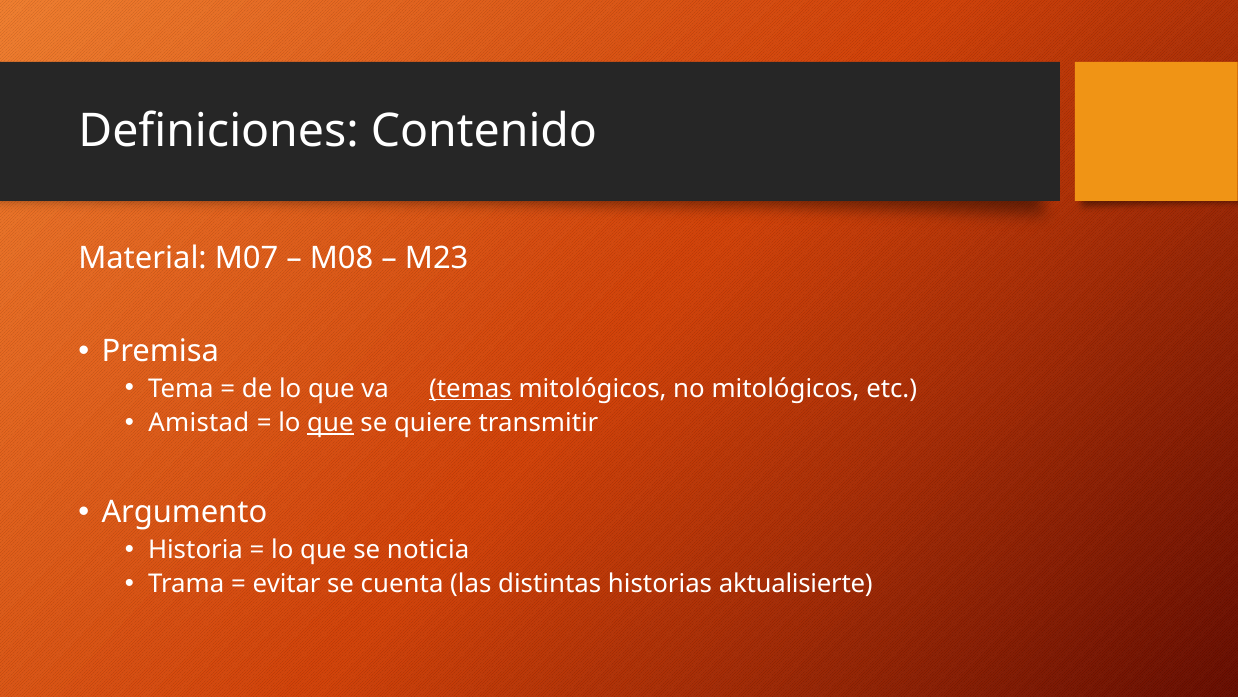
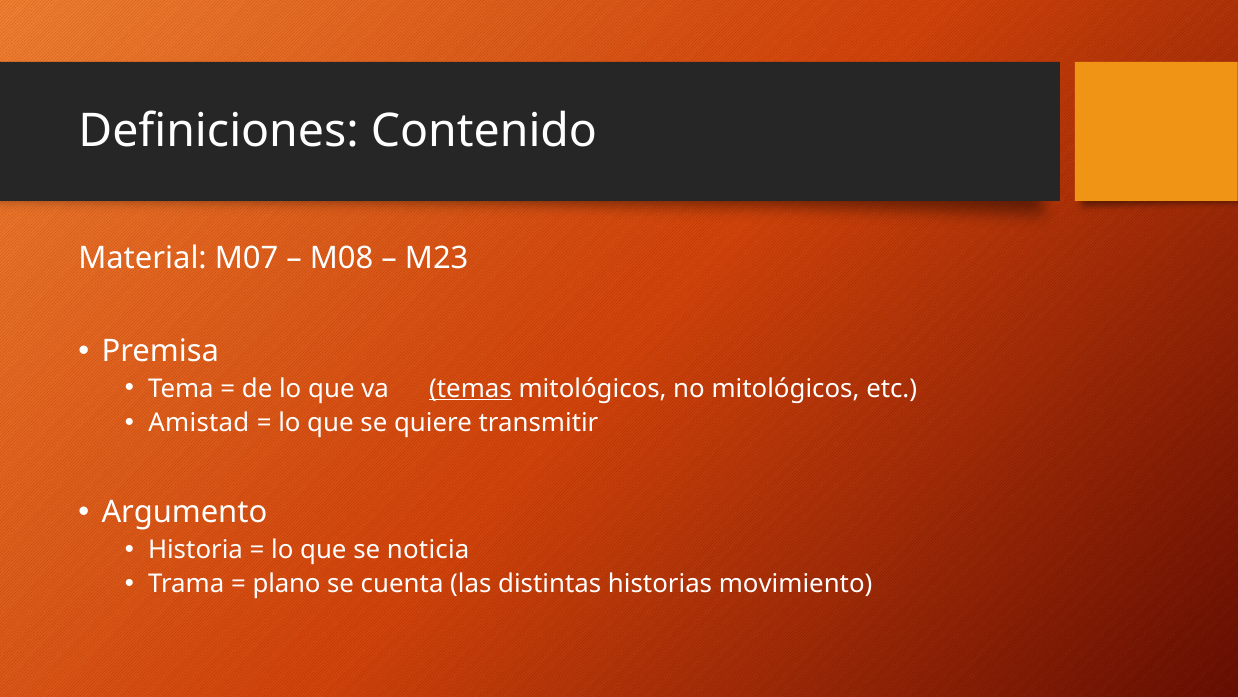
que underline: present -> none (330, 422)
evitar: evitar -> plano (287, 584)
aktualisierte: aktualisierte -> movimiento (796, 584)
